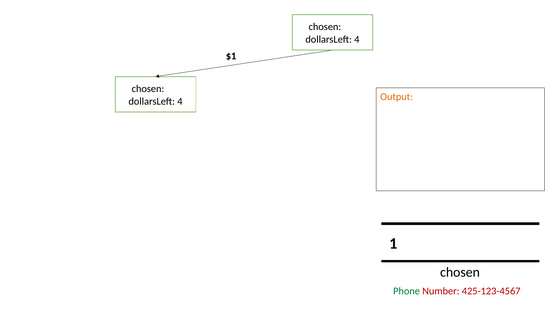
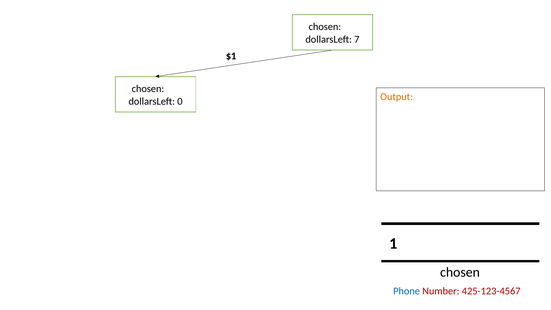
4: 4 -> 7 (357, 39)
4: 4 -> 0 (180, 101)
Phone colour: green -> blue (407, 291)
